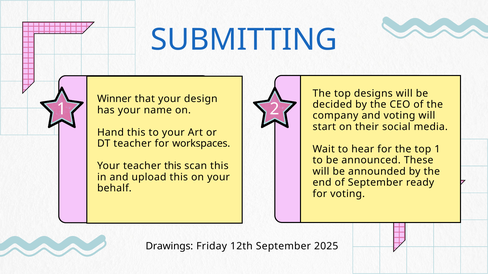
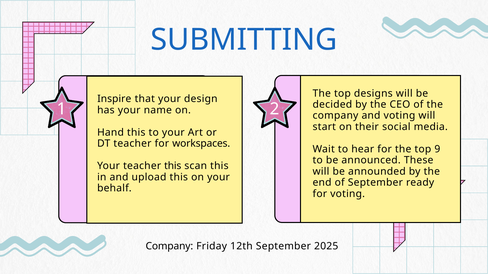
Winner: Winner -> Inspire (114, 99)
top 1: 1 -> 9 (437, 149)
Drawings: Drawings -> Company (169, 246)
